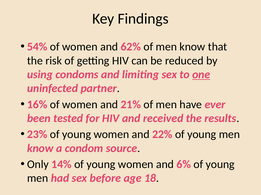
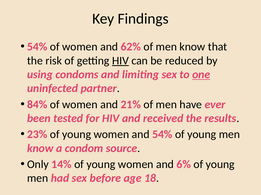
HIV underline: none -> present (120, 61)
16%: 16% -> 84% (37, 105)
and 22%: 22% -> 54% (162, 135)
